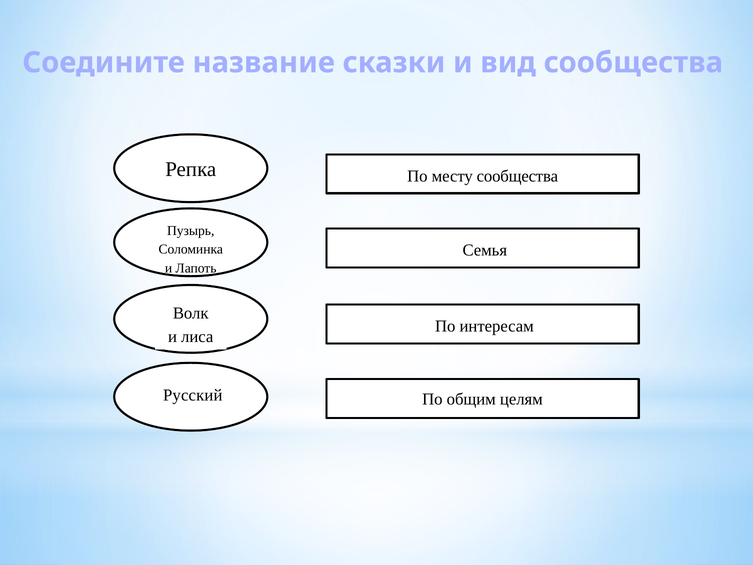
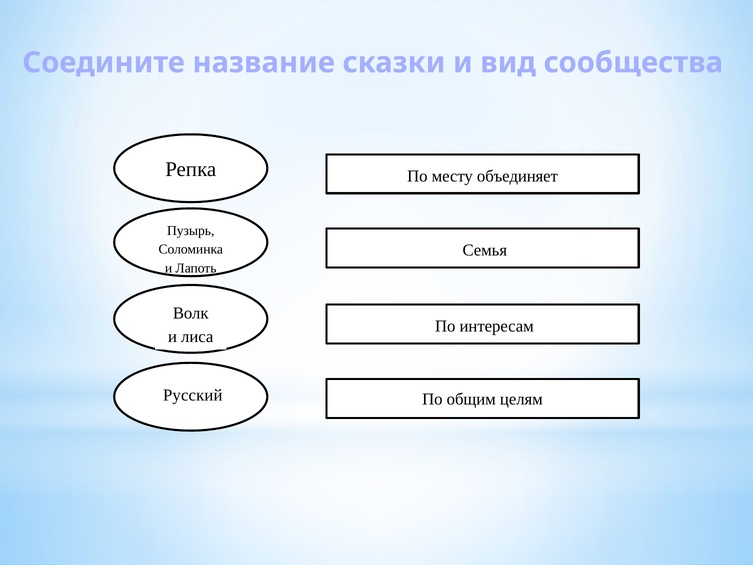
месту сообщества: сообщества -> объединяет (517, 176)
